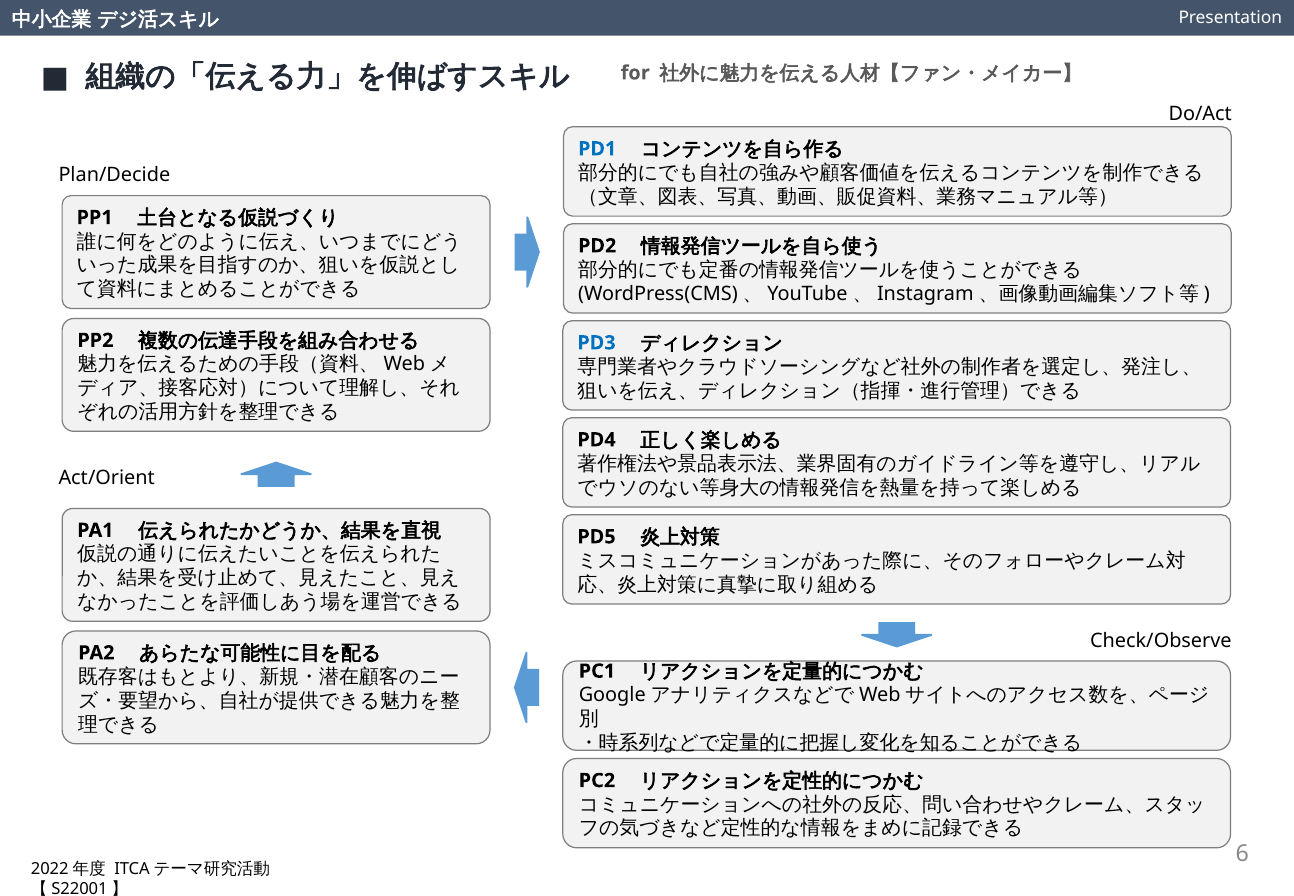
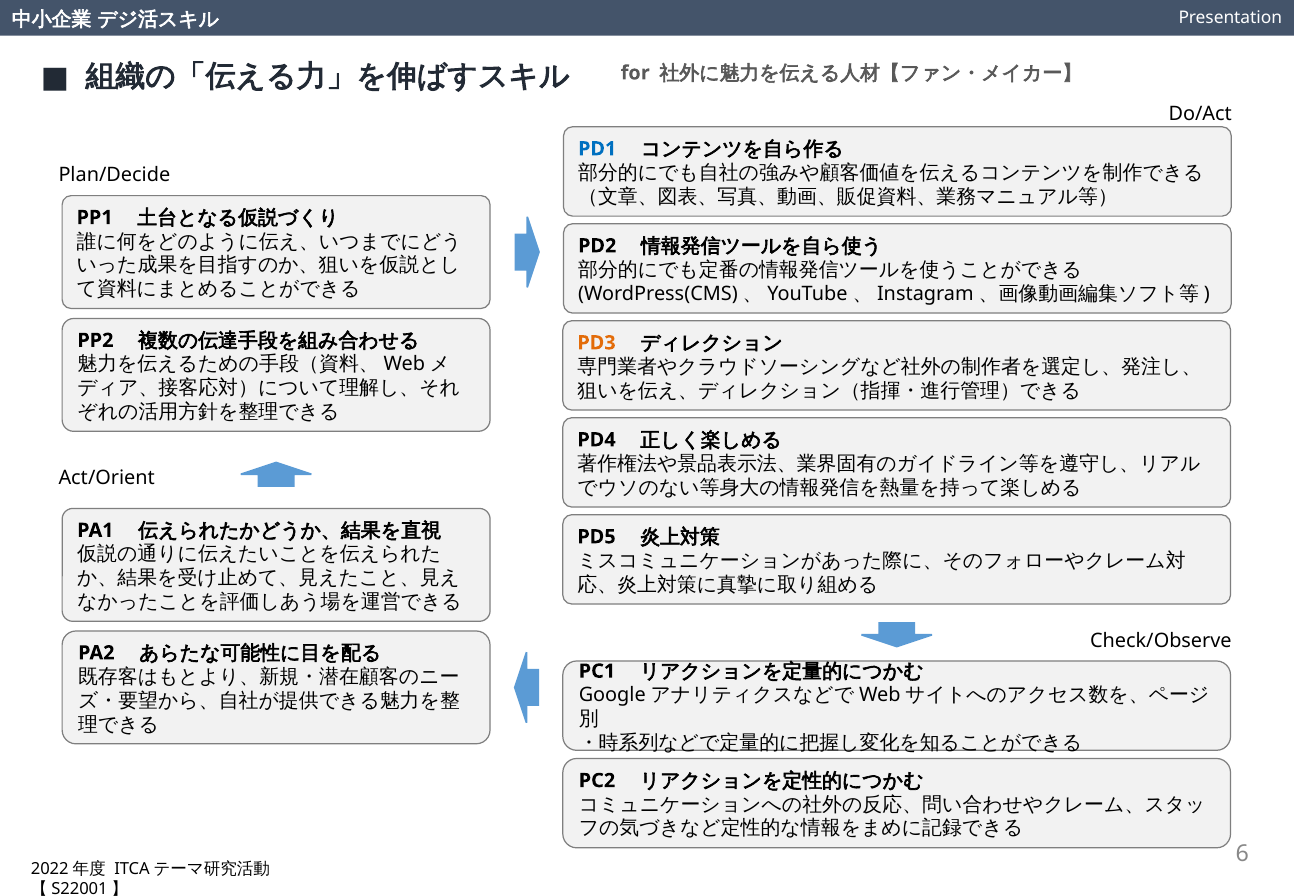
PD3 colour: blue -> orange (597, 343)
